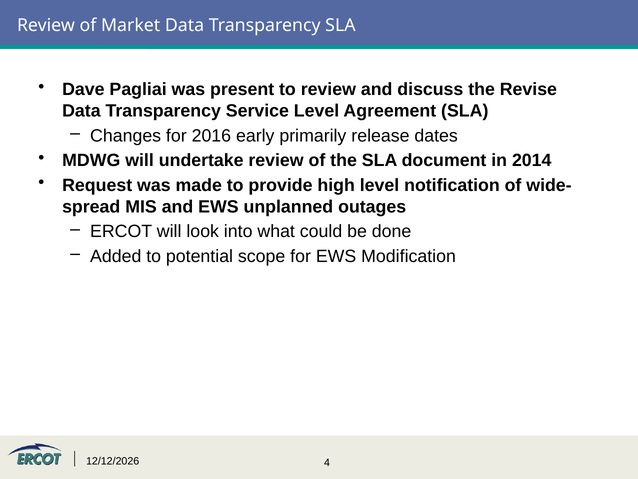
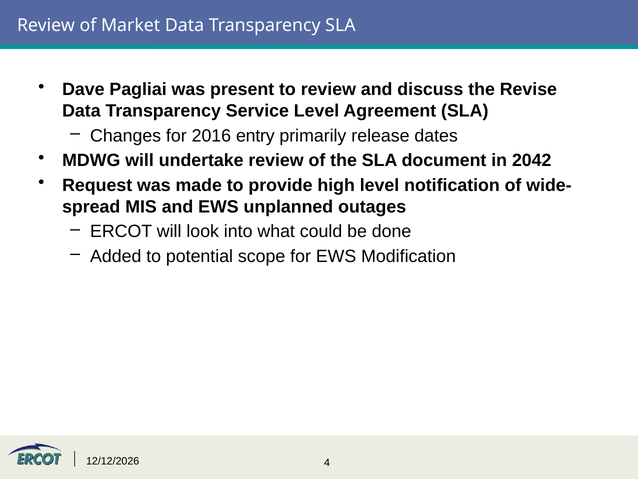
early: early -> entry (255, 136)
2014: 2014 -> 2042 (532, 160)
